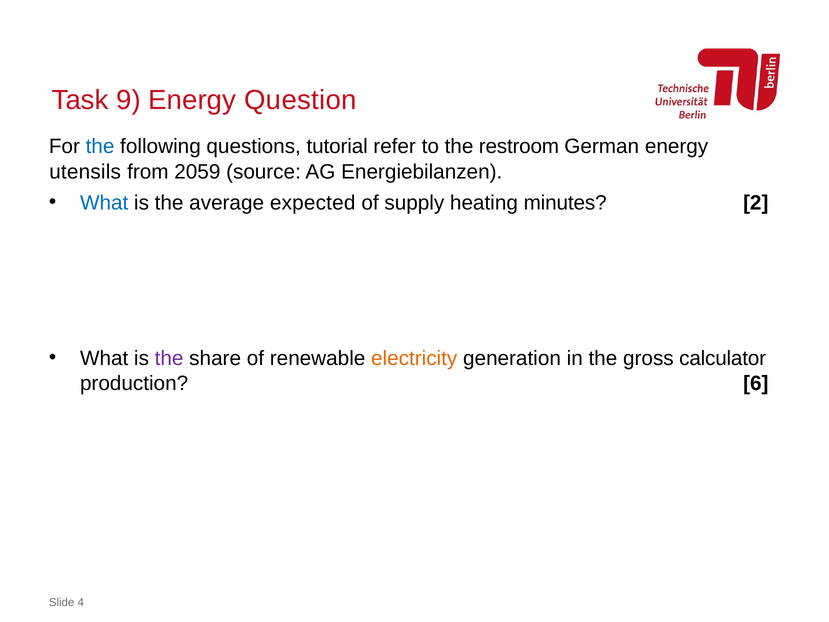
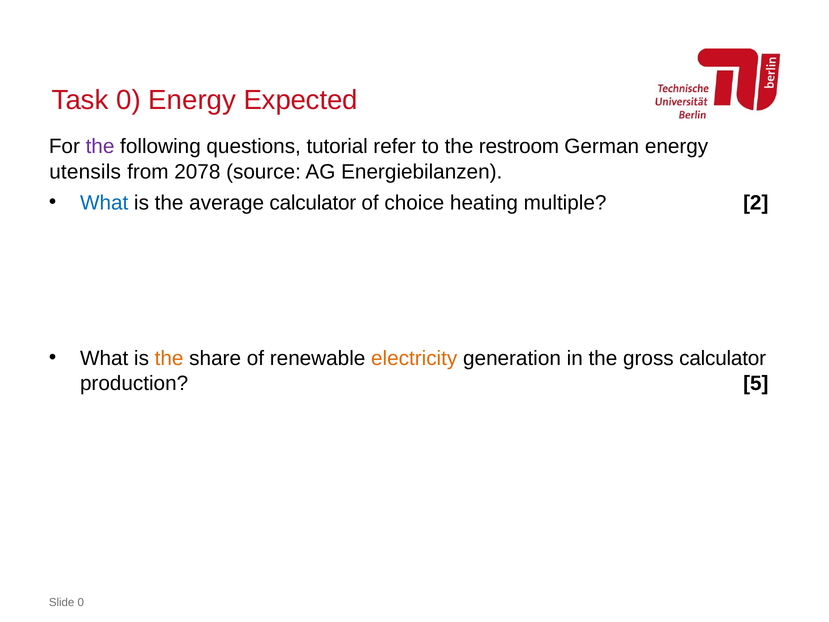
Task 9: 9 -> 0 (129, 100)
Question: Question -> Expected (301, 100)
the colour: blue -> purple (100, 146)
2059: 2059 -> 2078 (197, 172)
average expected: expected -> calculator (313, 203)
supply: supply -> choice (414, 203)
minutes: minutes -> multiple (565, 203)
the colour: purple -> orange (169, 358)
6: 6 -> 5 (756, 383)
Slide 4: 4 -> 0 (81, 602)
